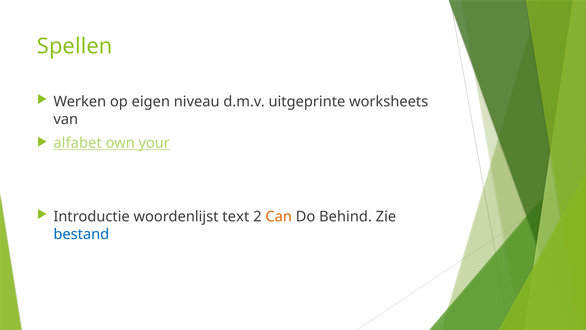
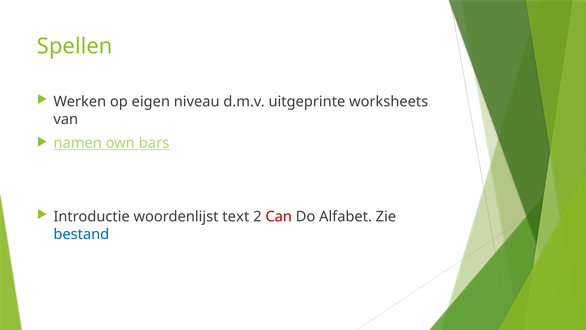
alfabet: alfabet -> namen (78, 143)
your: your -> bars (154, 143)
Can colour: orange -> red (279, 216)
Behind: Behind -> Alfabet (346, 216)
